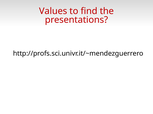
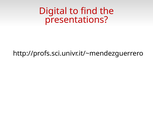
Values: Values -> Digital (53, 11)
